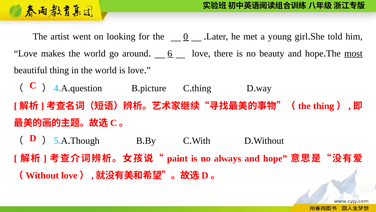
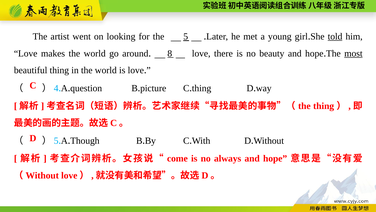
0: 0 -> 5 (186, 36)
told underline: none -> present (335, 36)
6: 6 -> 8 (170, 53)
paint: paint -> come (177, 158)
